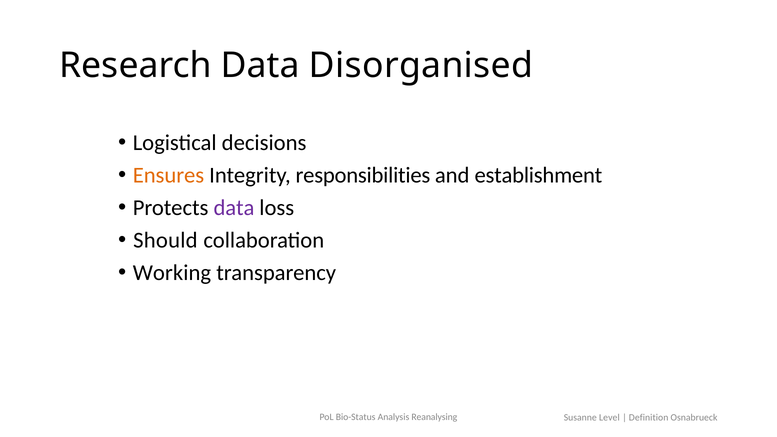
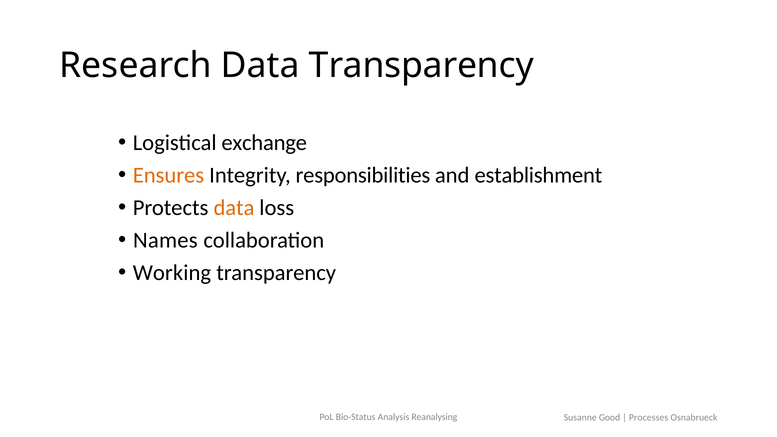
Data Disorganised: Disorganised -> Transparency (421, 65)
decisions: decisions -> exchange (264, 143)
data colour: purple -> orange (234, 208)
Should: Should -> Names (165, 240)
Level: Level -> Good (609, 417)
Definition: Definition -> Processes (649, 417)
